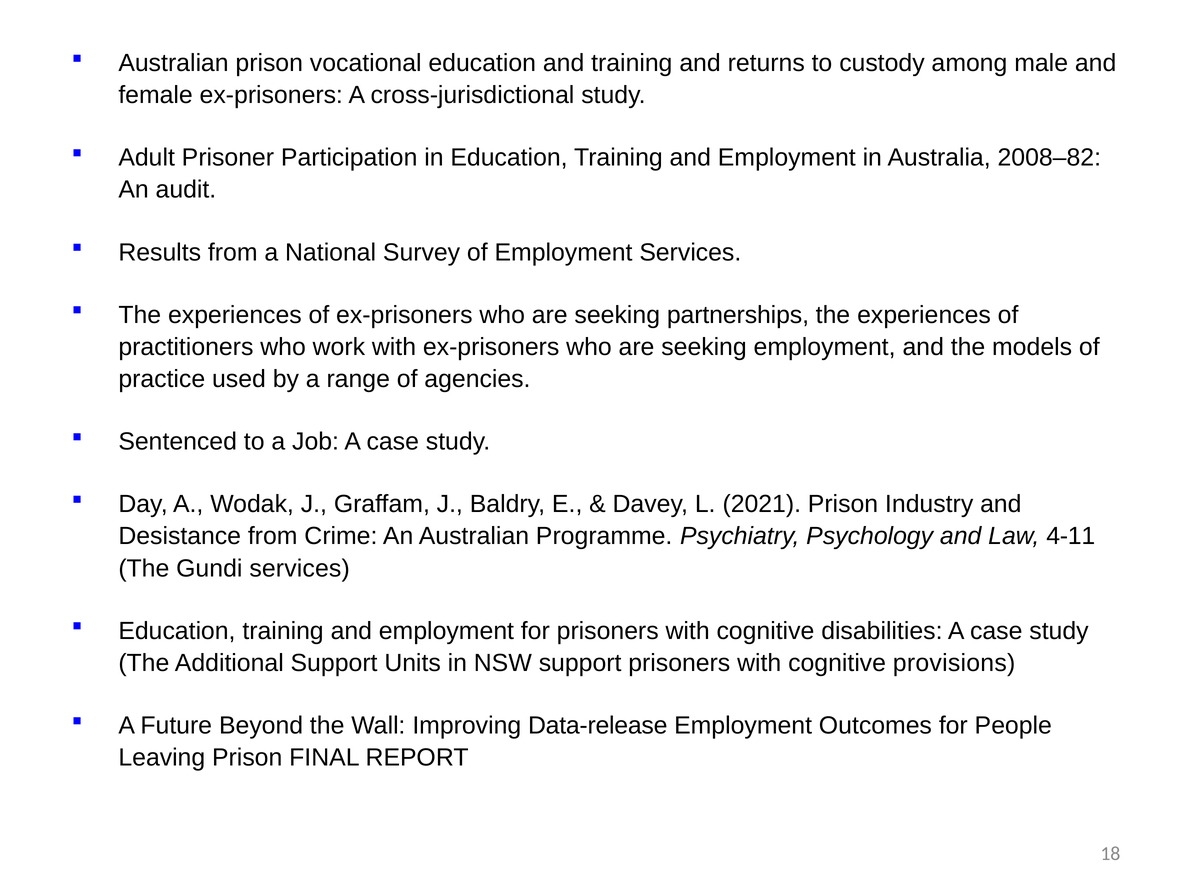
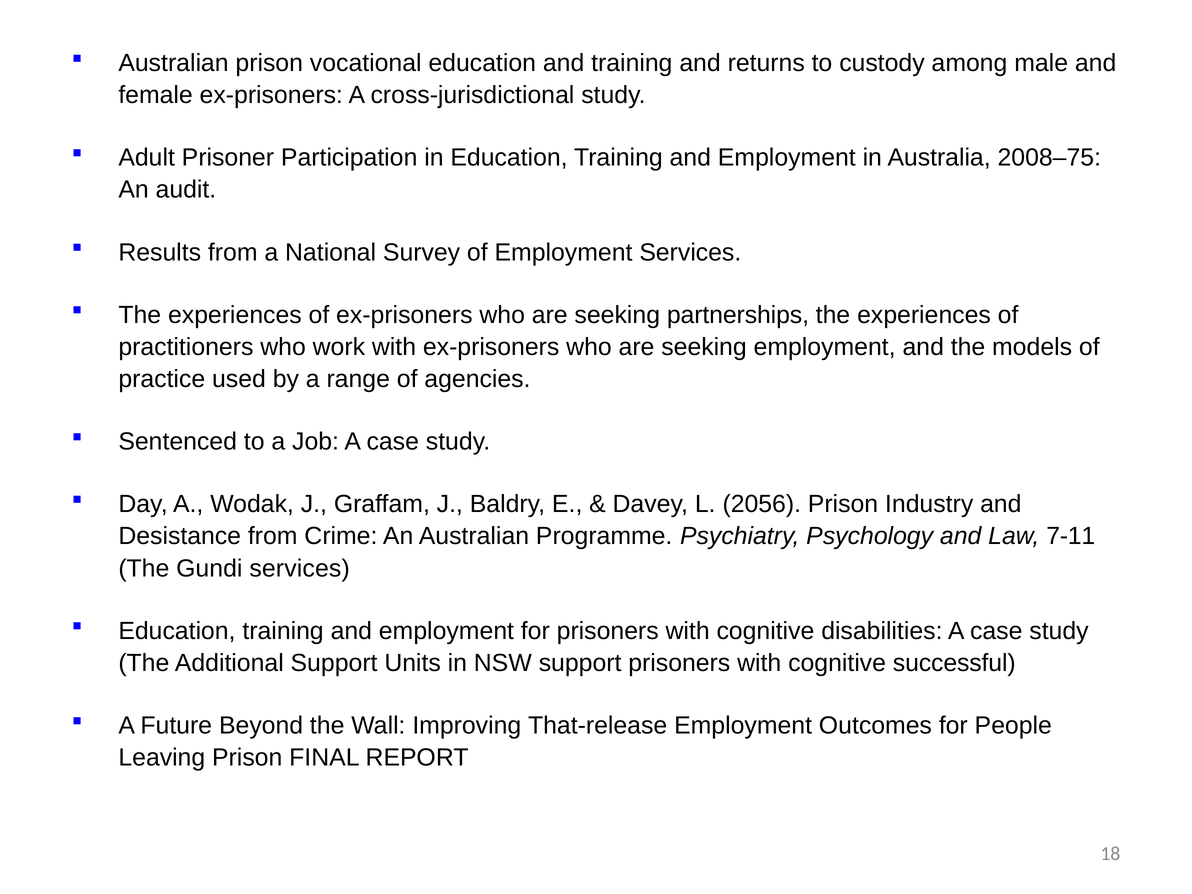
2008–82: 2008–82 -> 2008–75 (1049, 158)
2021: 2021 -> 2056 (762, 504)
4-11: 4-11 -> 7-11 (1071, 536)
provisions: provisions -> successful (954, 663)
Data-release: Data-release -> That-release (598, 726)
